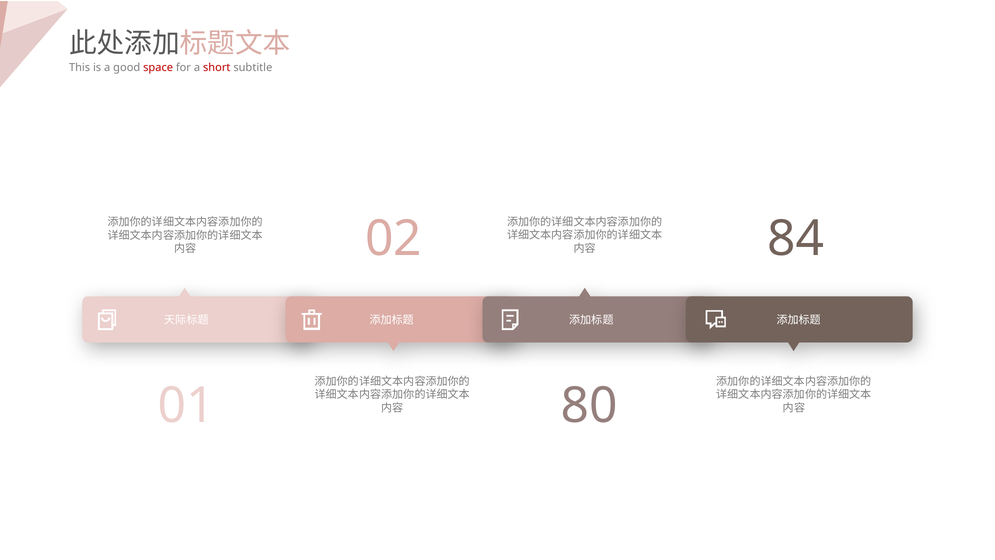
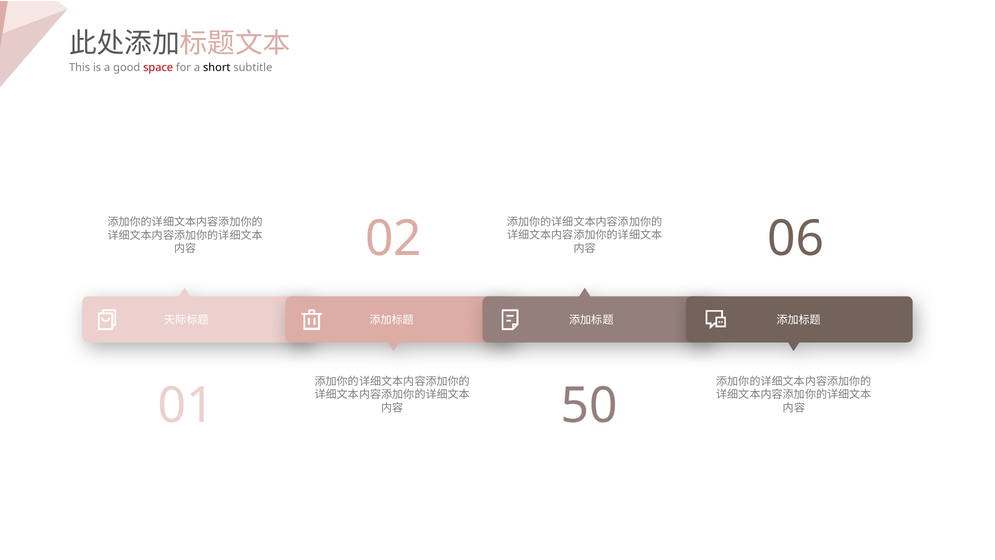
short colour: red -> black (217, 68)
84: 84 -> 06 (796, 239)
80: 80 -> 50 (589, 406)
